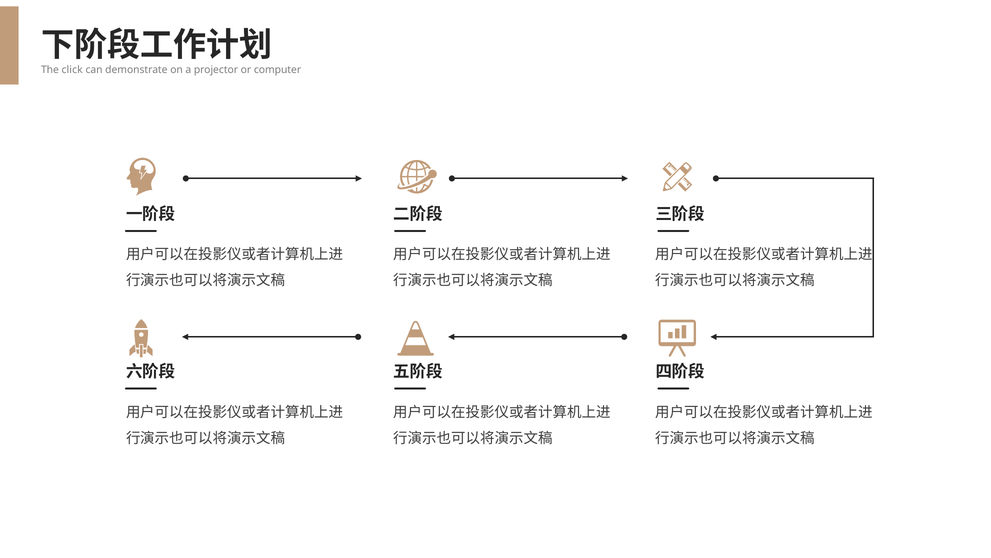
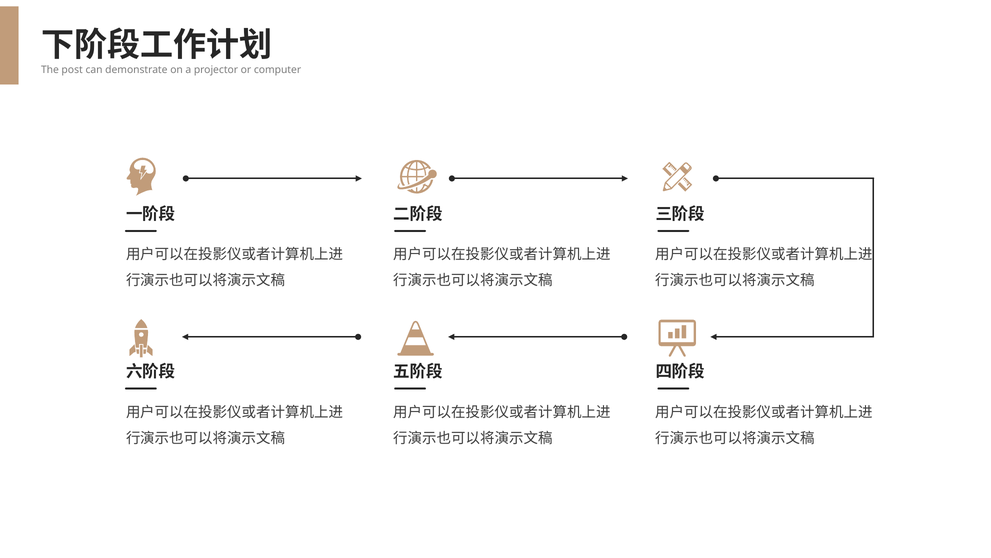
click: click -> post (72, 70)
